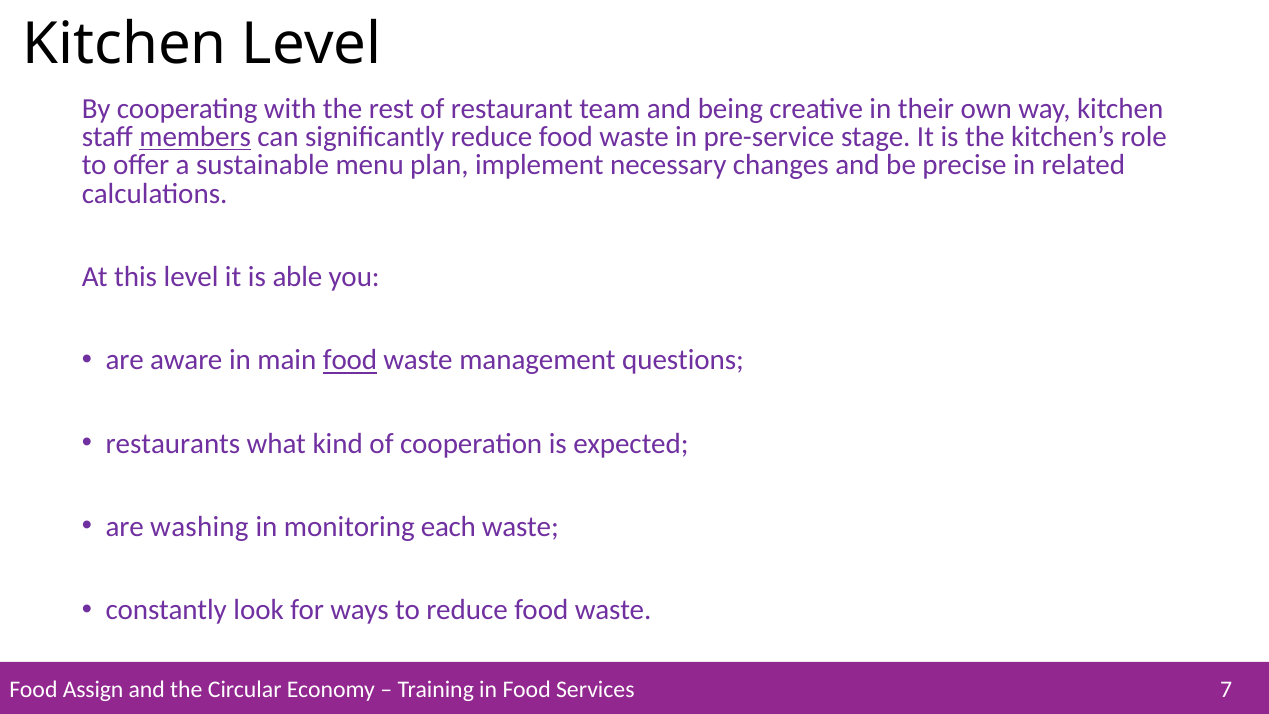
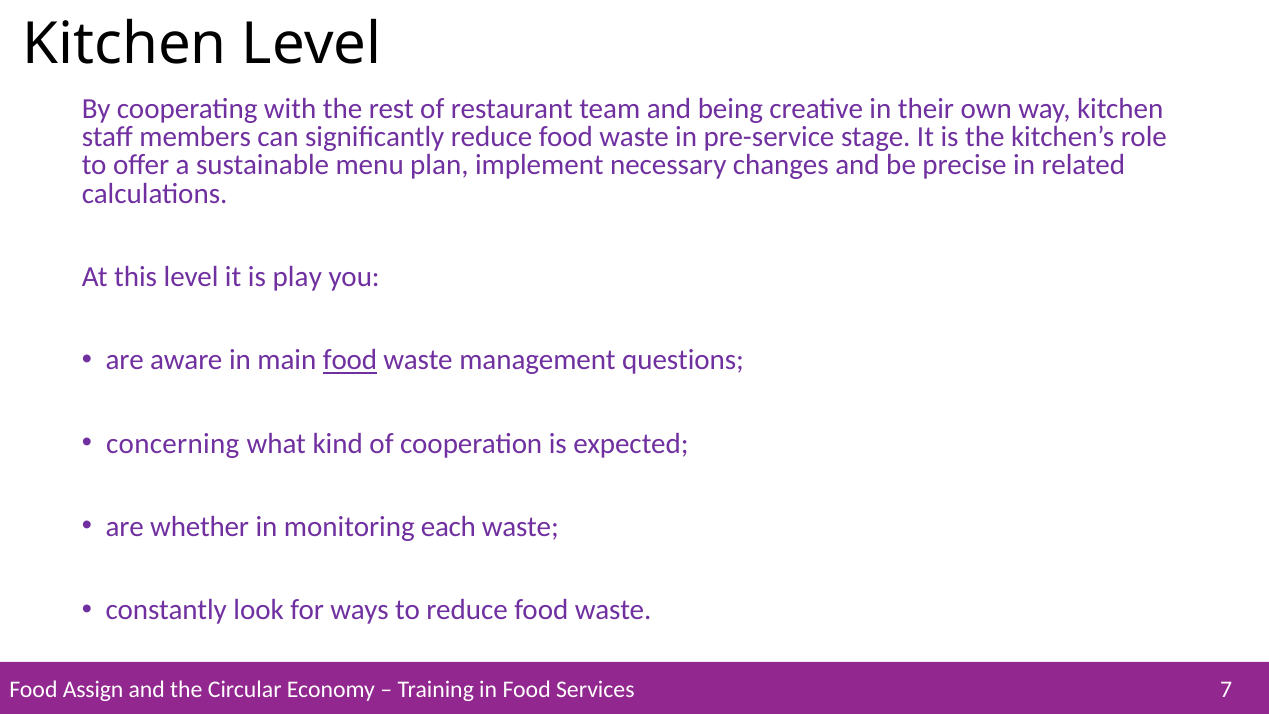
members underline: present -> none (195, 137)
able: able -> play (297, 277)
restaurants: restaurants -> concerning (173, 443)
washing: washing -> whether (200, 527)
